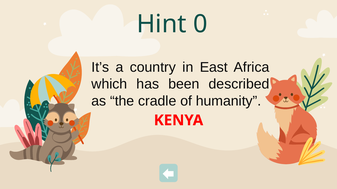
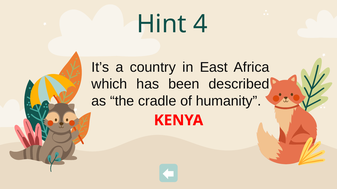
0: 0 -> 4 (200, 24)
